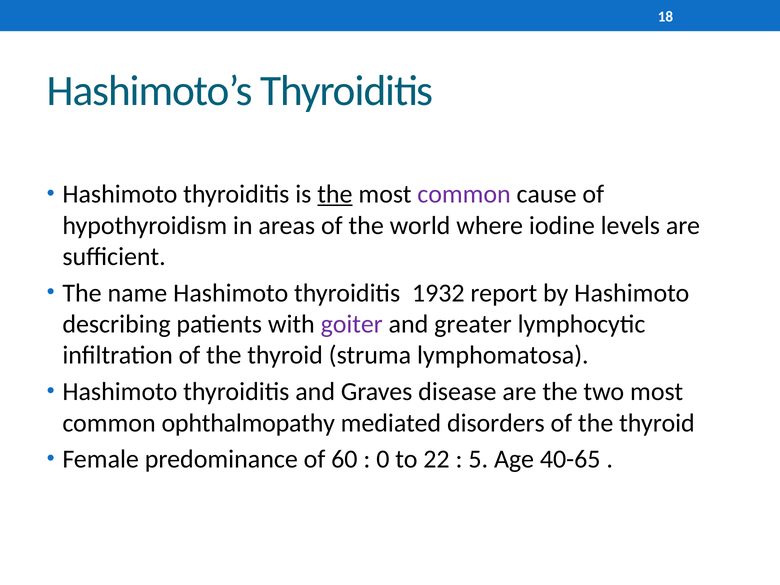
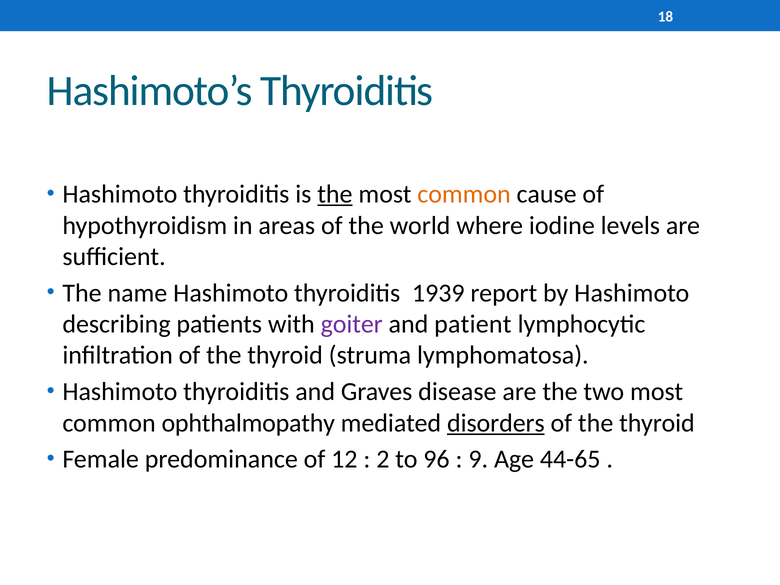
common colour: purple -> orange (464, 194)
1932: 1932 -> 1939 (438, 293)
greater: greater -> patient (473, 324)
disorders underline: none -> present (496, 423)
60: 60 -> 12 (344, 459)
0: 0 -> 2 (383, 459)
22: 22 -> 96 (436, 459)
5: 5 -> 9 (478, 459)
40-65: 40-65 -> 44-65 (570, 459)
